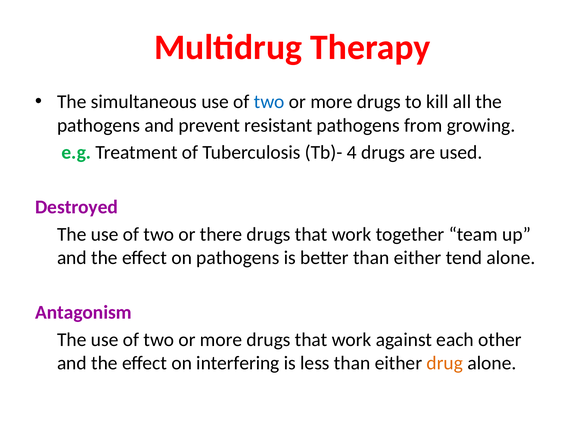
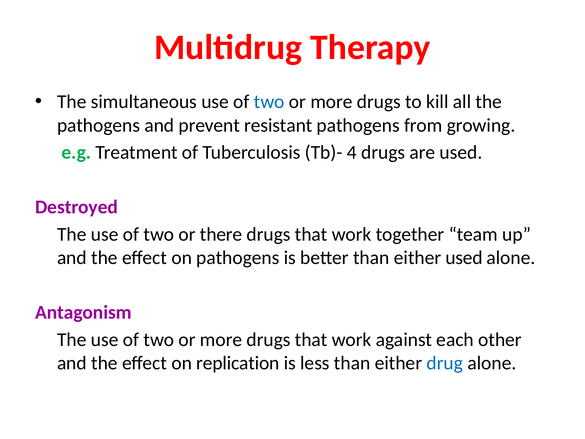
either tend: tend -> used (464, 258)
interfering: interfering -> replication (238, 363)
drug colour: orange -> blue (445, 363)
